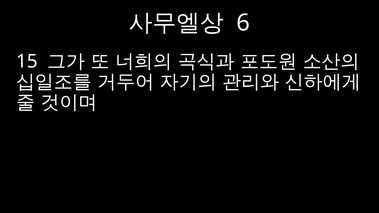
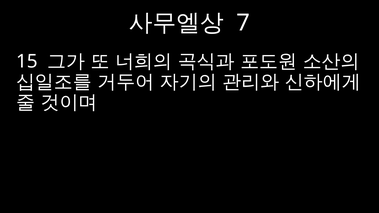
6: 6 -> 7 (243, 23)
